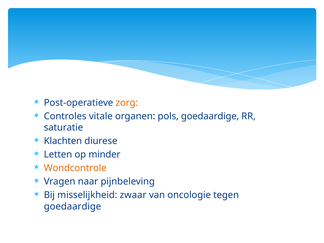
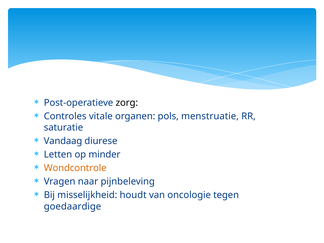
zorg colour: orange -> black (127, 103)
pols goedaardige: goedaardige -> menstruatie (210, 116)
Klachten: Klachten -> Vandaag (63, 141)
zwaar: zwaar -> houdt (133, 195)
